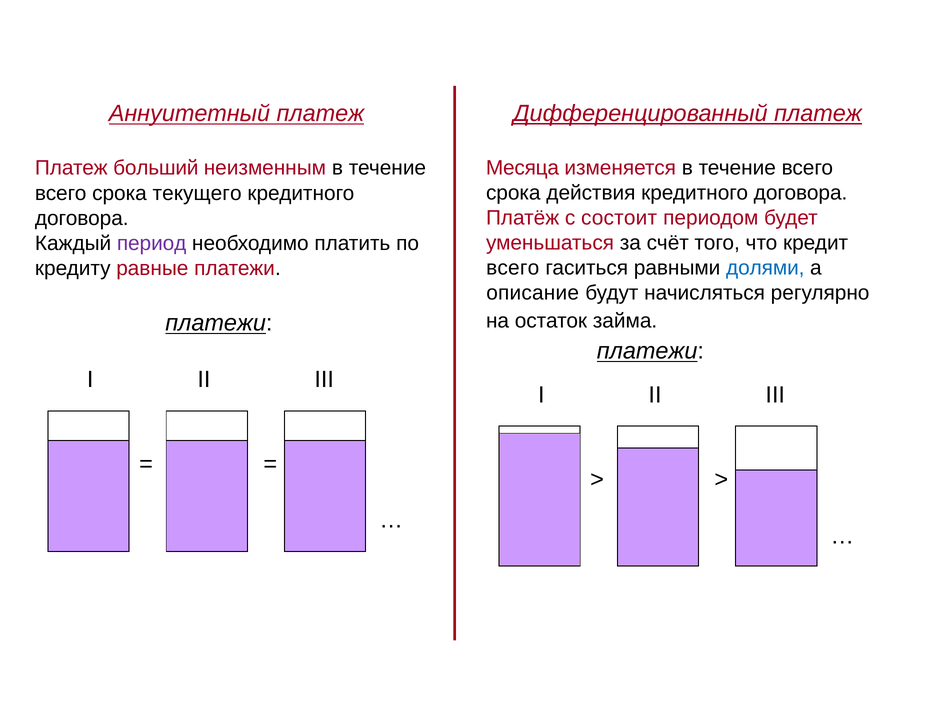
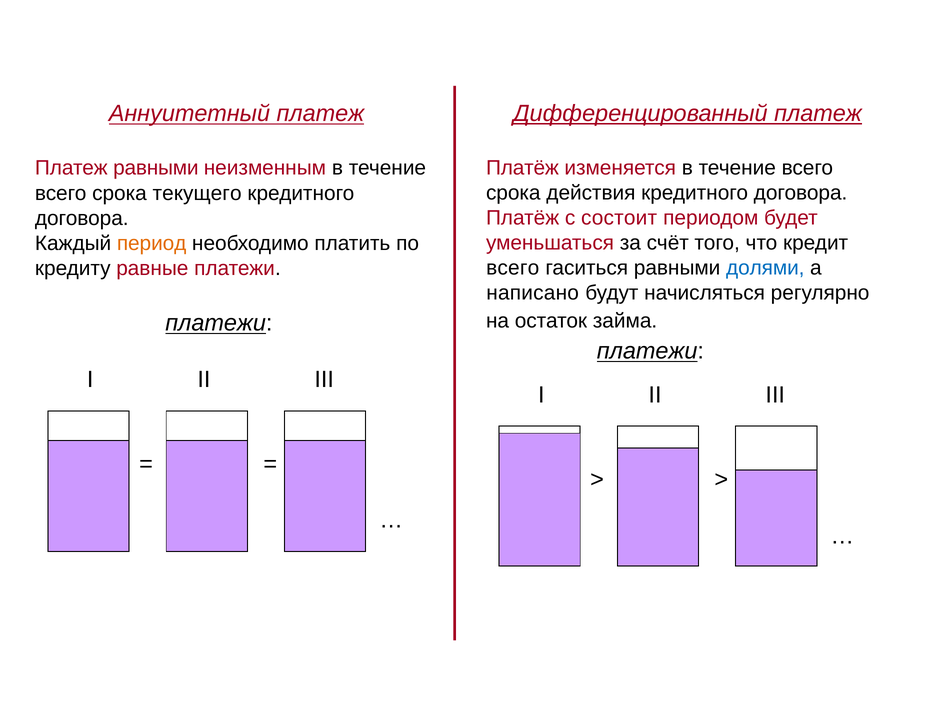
Месяца: Месяца -> Платёж (522, 168)
Платеж больший: больший -> равными (156, 168)
период colour: purple -> orange (152, 243)
описание: описание -> написано (533, 293)
